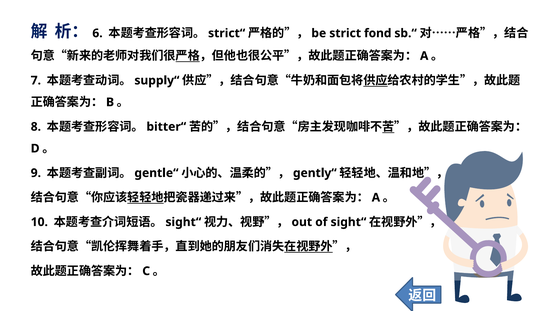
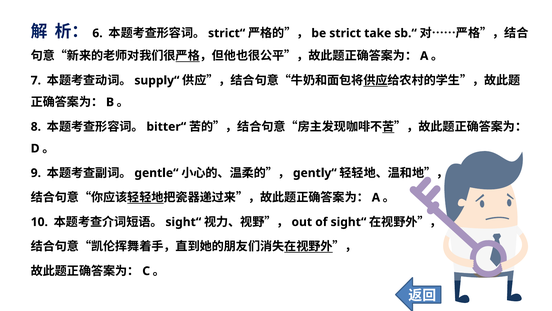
fond: fond -> take (378, 33)
